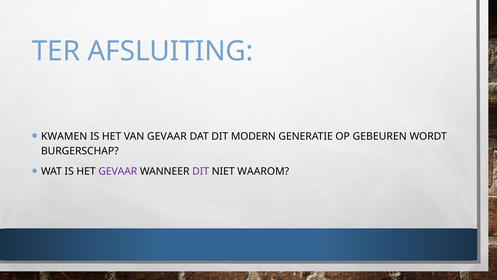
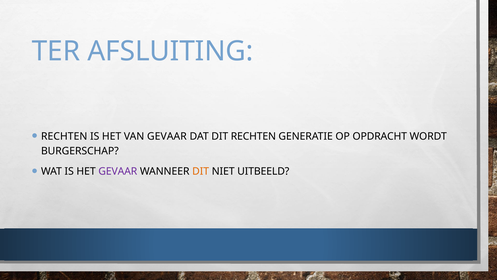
KWAMEN: KWAMEN -> RECHTEN (64, 136)
DIT MODERN: MODERN -> RECHTEN (253, 136)
GEBEUREN: GEBEUREN -> OPDRACHT (380, 136)
DIT colour: purple -> orange (201, 171)
WAAROM: WAAROM -> UITBEELD (263, 171)
